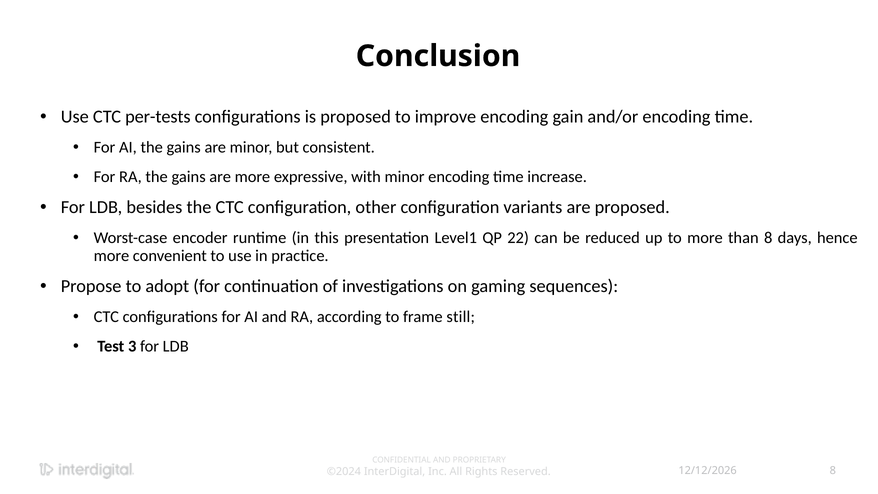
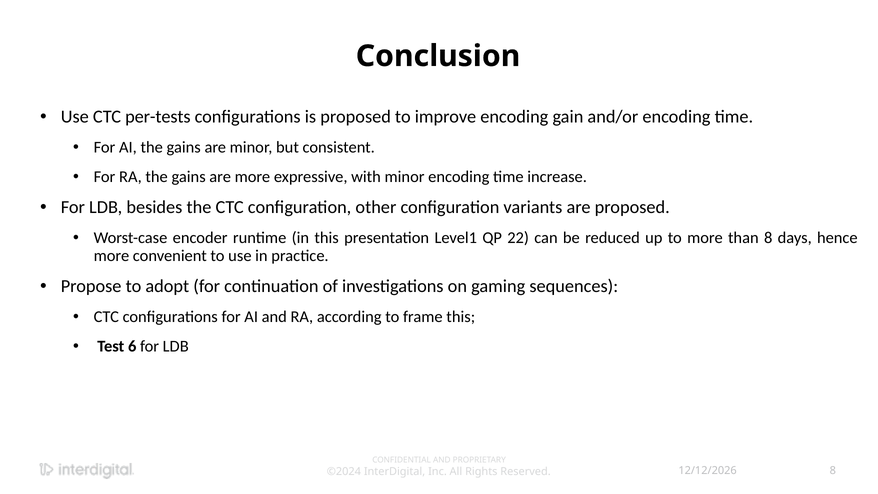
frame still: still -> this (461, 317)
3: 3 -> 6 (132, 346)
